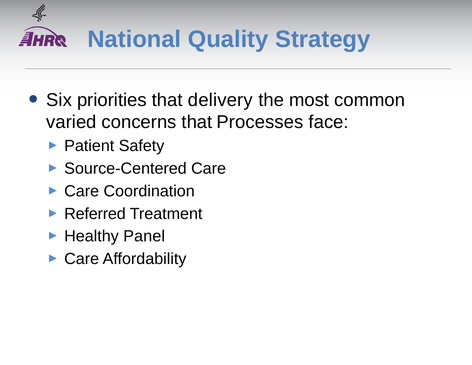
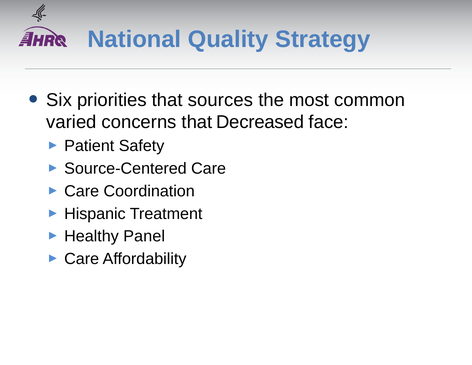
delivery: delivery -> sources (220, 100)
Processes: Processes -> Decreased (260, 122)
Referred: Referred -> Hispanic (95, 214)
